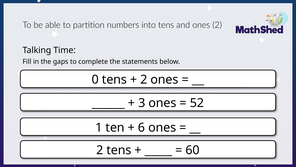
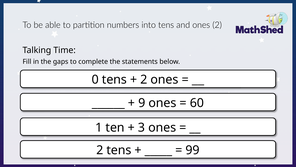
3: 3 -> 9 (142, 103)
52: 52 -> 60 (197, 103)
6: 6 -> 3 (142, 127)
60: 60 -> 99 (193, 150)
